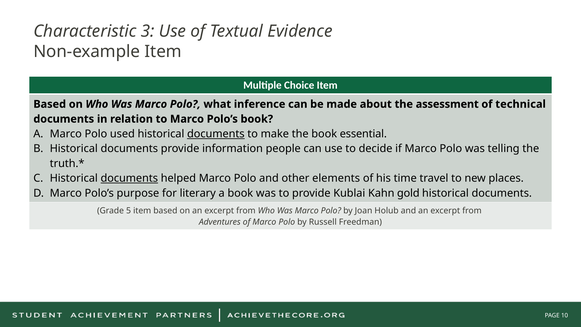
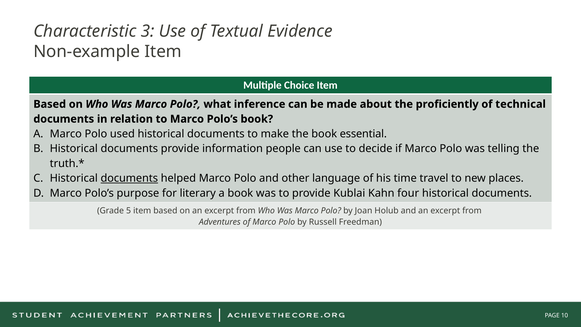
assessment: assessment -> proficiently (447, 104)
documents underline: present -> none (216, 134)
elements: elements -> language (336, 178)
gold: gold -> four (408, 193)
